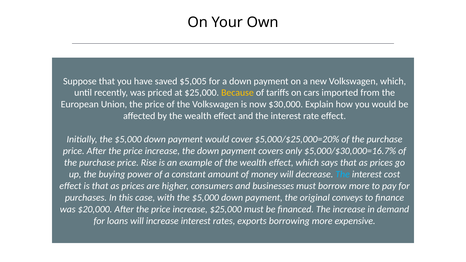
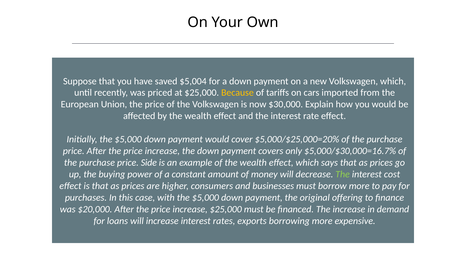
$5,005: $5,005 -> $5,004 (193, 81)
Rise: Rise -> Side (149, 163)
The colour: light blue -> light green (343, 174)
conveys: conveys -> offering (347, 198)
